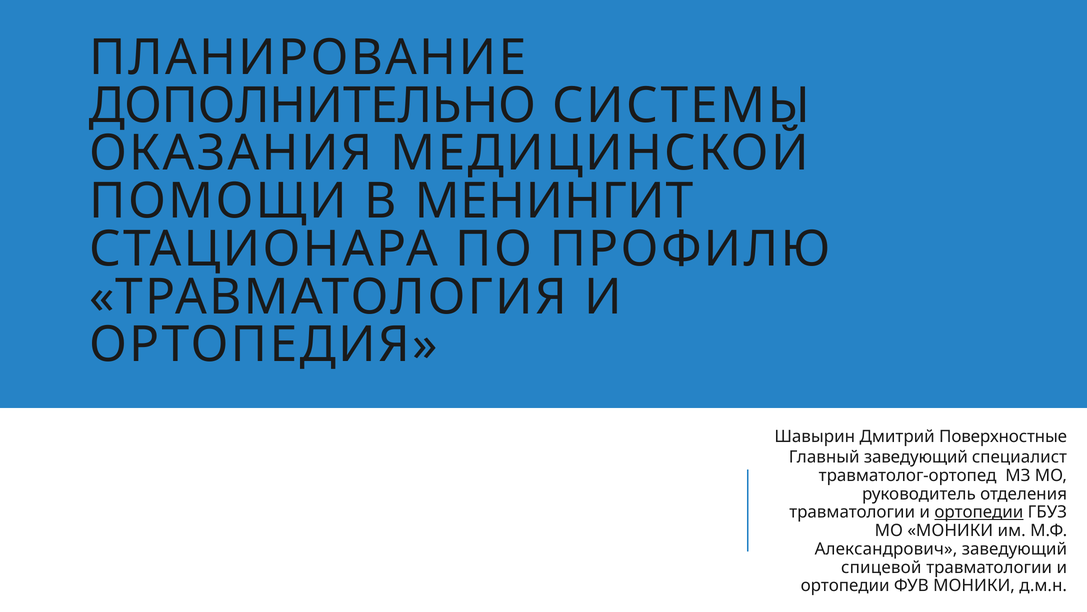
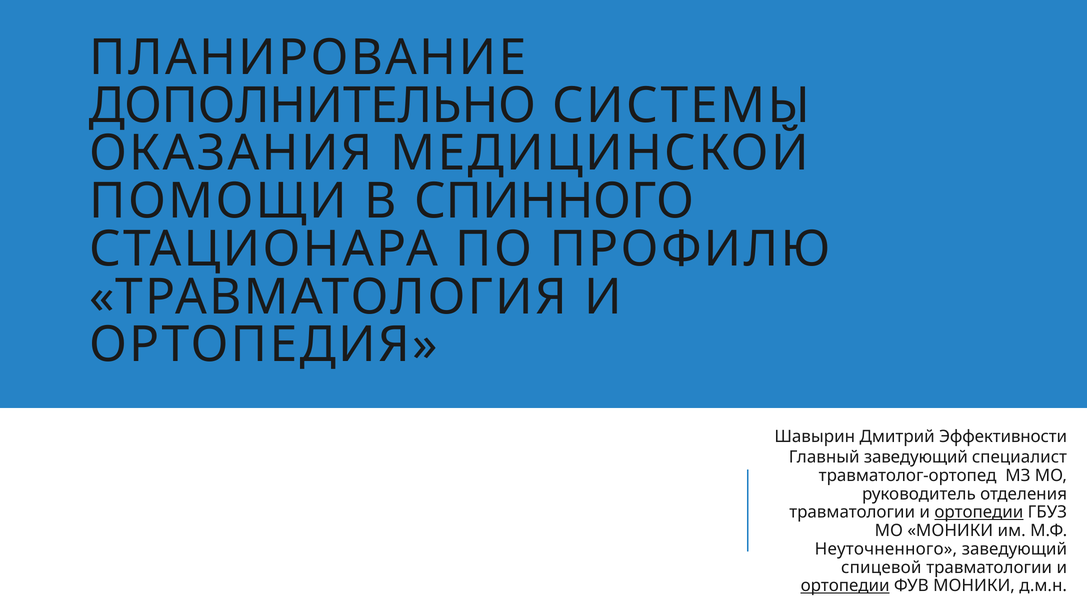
МЕНИНГИТ: МЕНИНГИТ -> СПИННОГО (554, 201)
Поверхностные: Поверхностные -> Эффективности (1003, 436)
Александрович: Александрович -> Неуточненного (886, 549)
ортопедии underline: none -> present (845, 585)
